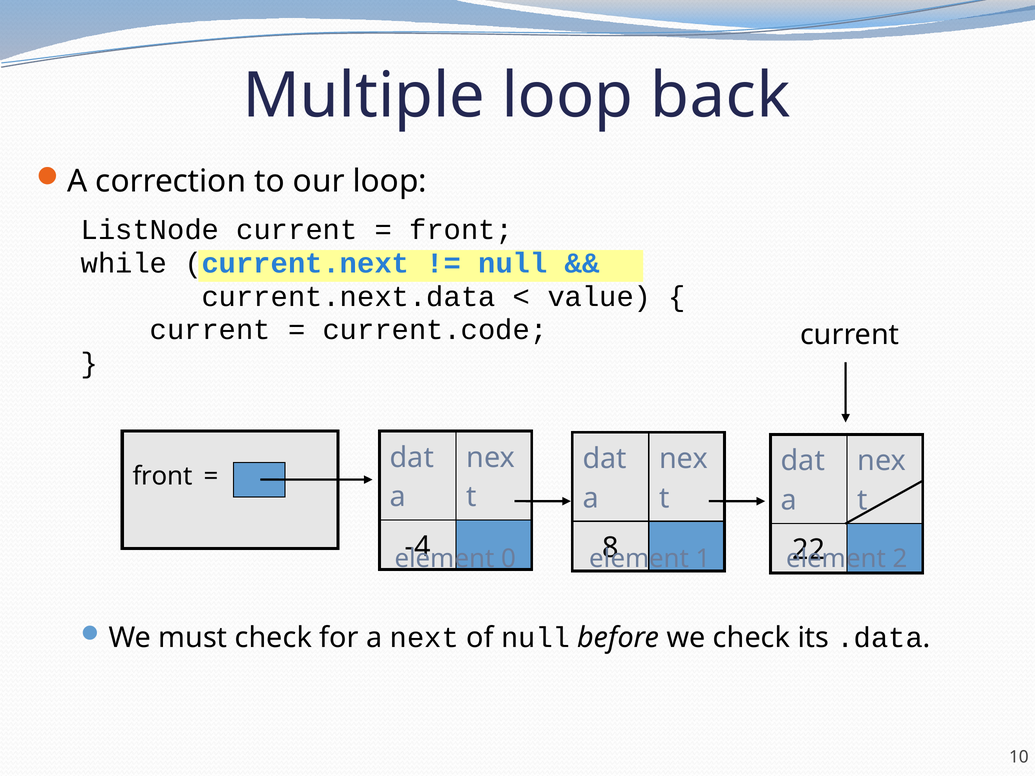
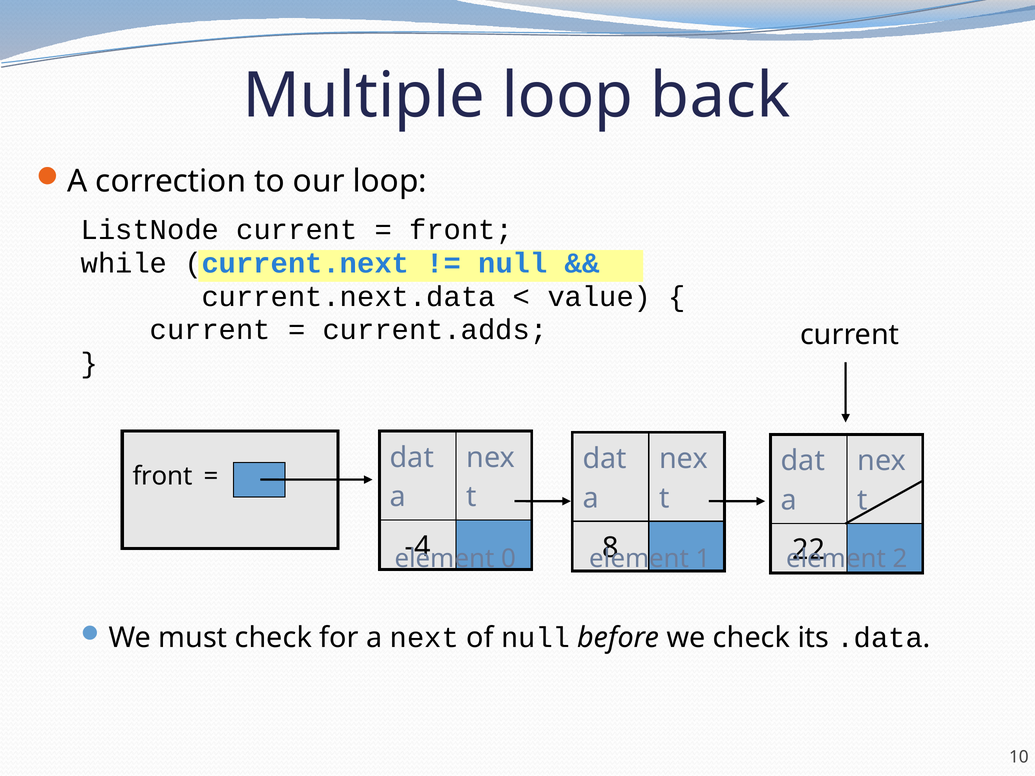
current.code: current.code -> current.adds (435, 330)
